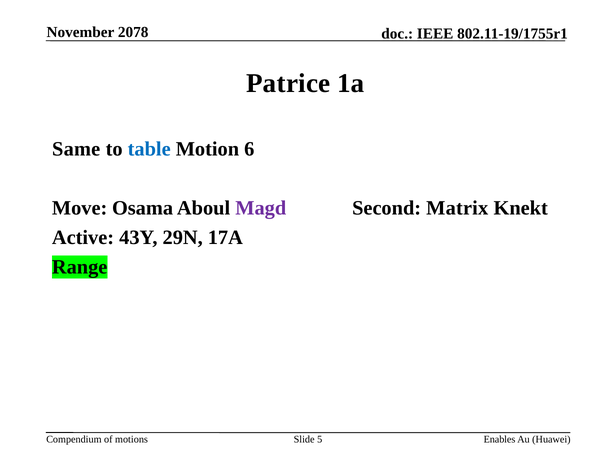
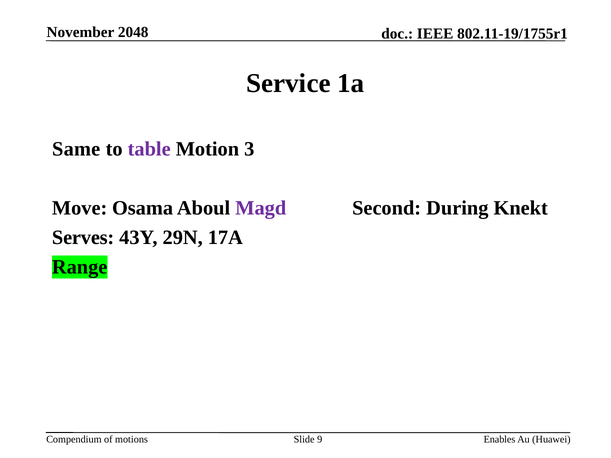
2078: 2078 -> 2048 (133, 32)
Patrice: Patrice -> Service (288, 83)
table colour: blue -> purple (149, 149)
6: 6 -> 3 (249, 149)
Matrix: Matrix -> During (457, 208)
Active: Active -> Serves (83, 238)
5: 5 -> 9 (320, 439)
